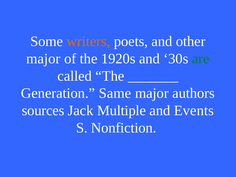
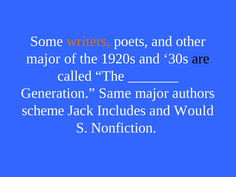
are colour: green -> black (201, 59)
sources: sources -> scheme (43, 111)
Multiple: Multiple -> Includes (121, 111)
Events: Events -> Would (194, 111)
